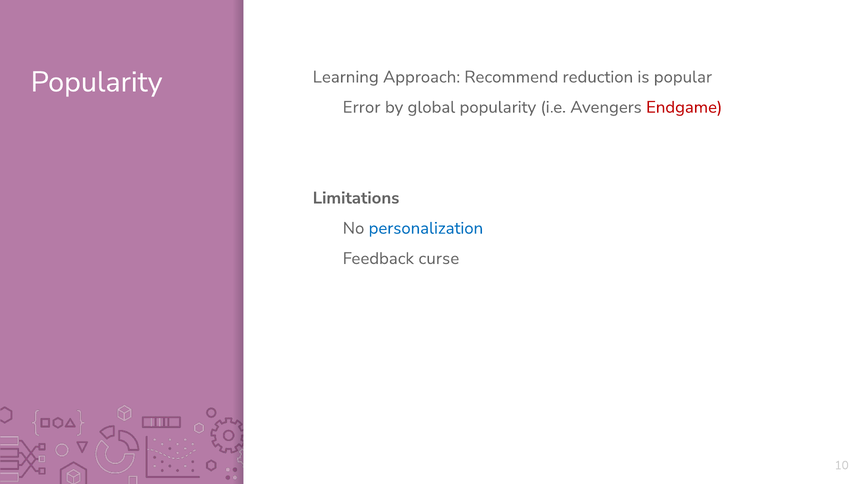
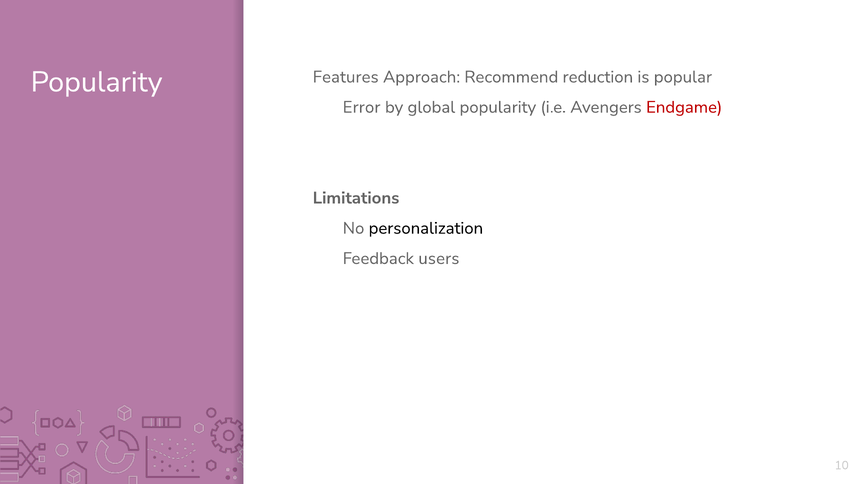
Learning: Learning -> Features (346, 77)
personalization colour: blue -> black (426, 228)
curse: curse -> users (439, 259)
